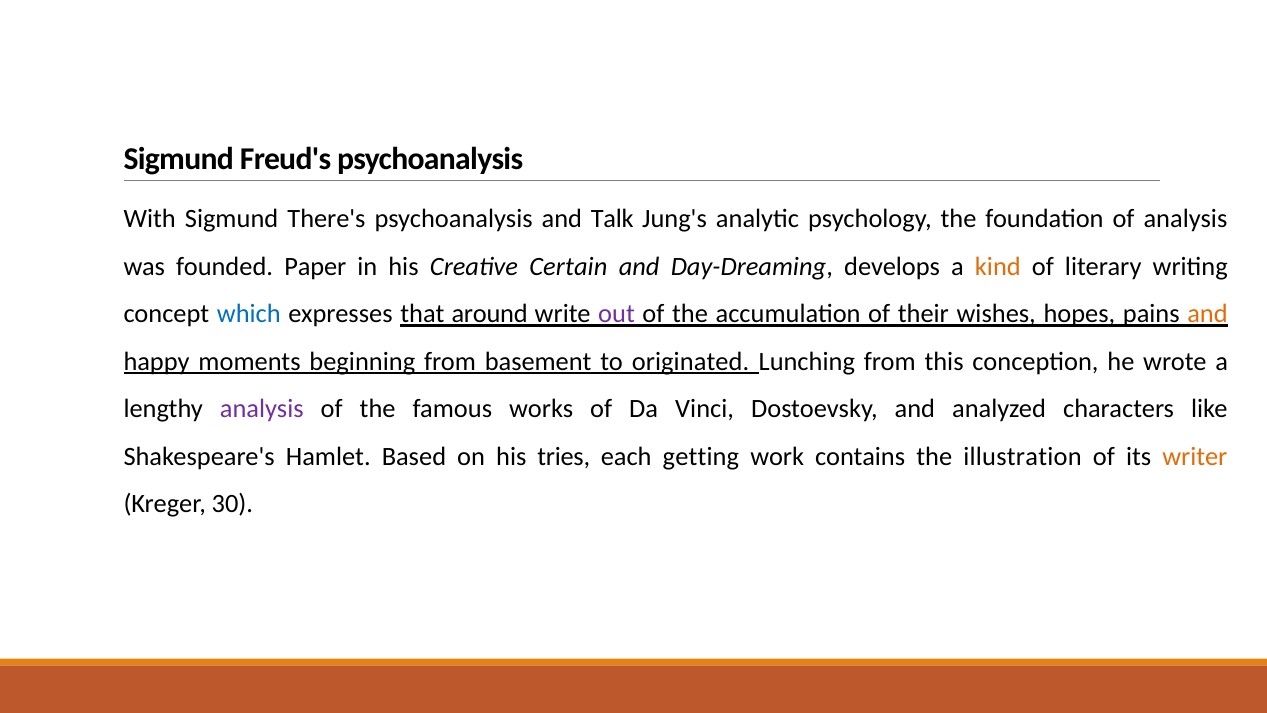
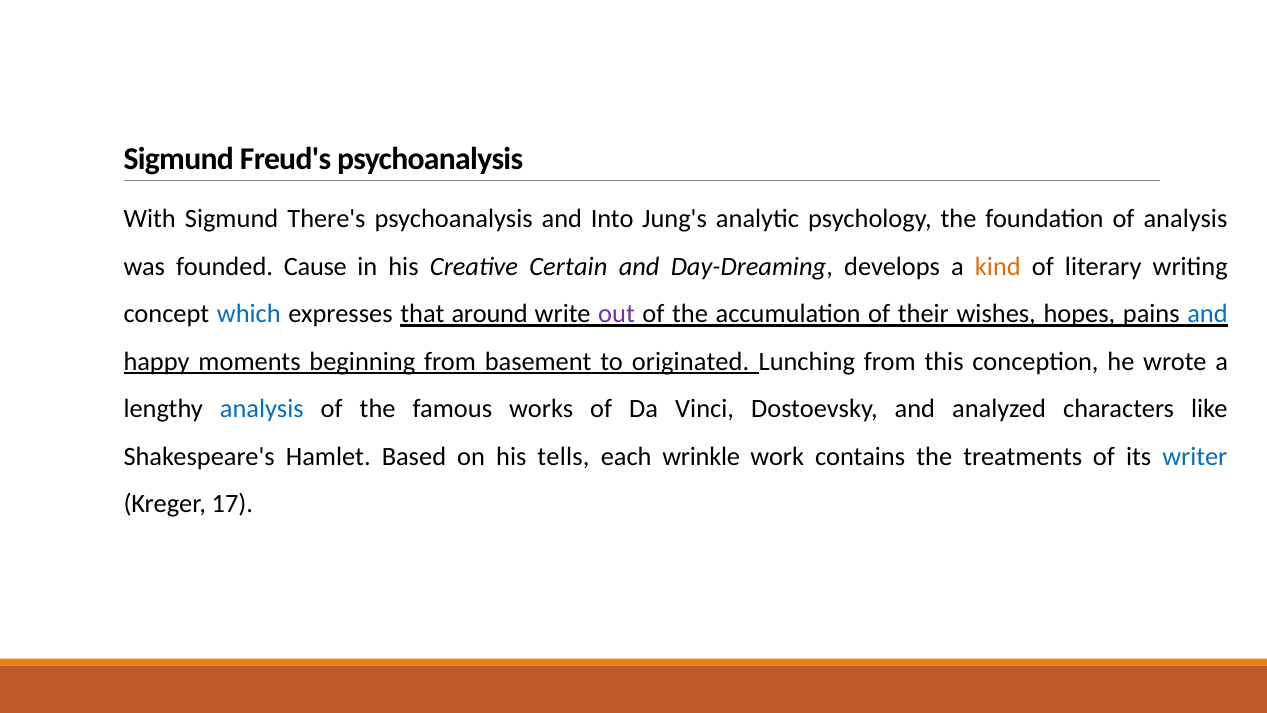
Talk: Talk -> Into (612, 219)
Paper: Paper -> Cause (315, 266)
and colour: orange -> blue (1208, 314)
analysis colour: purple -> blue (262, 409)
tries: tries -> tells (563, 456)
getting: getting -> wrinkle (701, 456)
illustration: illustration -> treatments (1023, 456)
writer colour: orange -> blue (1195, 456)
30: 30 -> 17 (232, 504)
